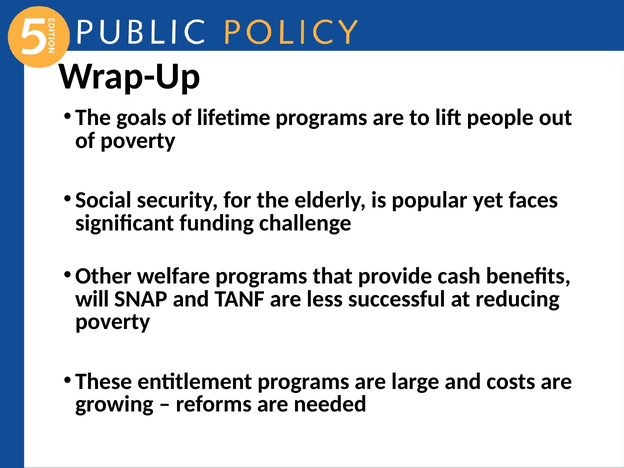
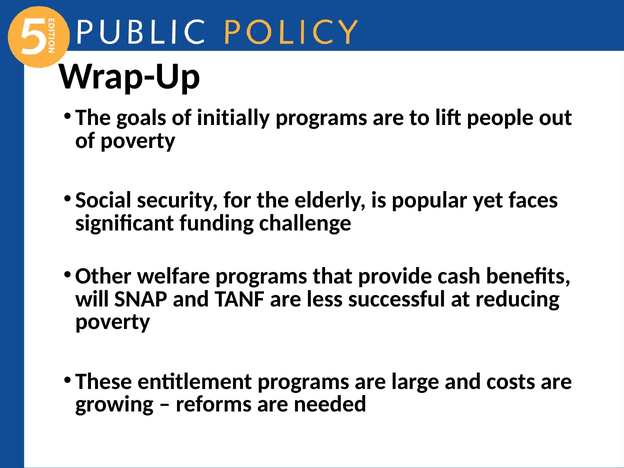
lifetime: lifetime -> initially (233, 118)
